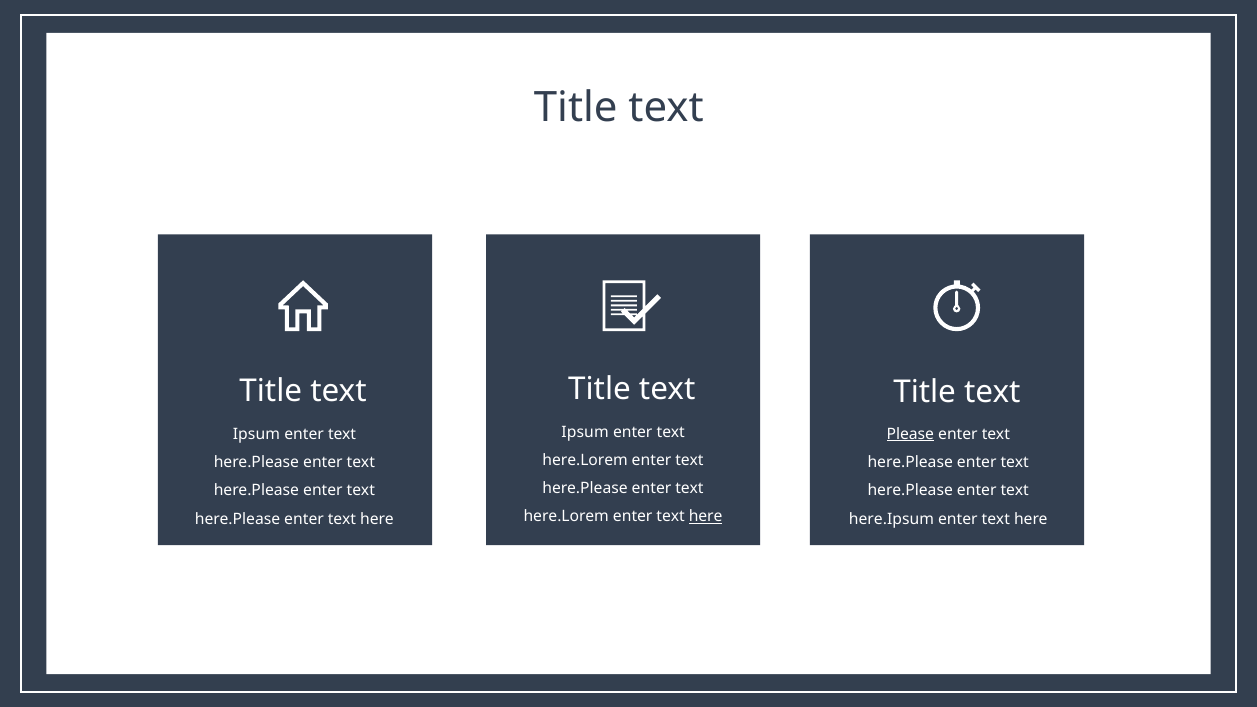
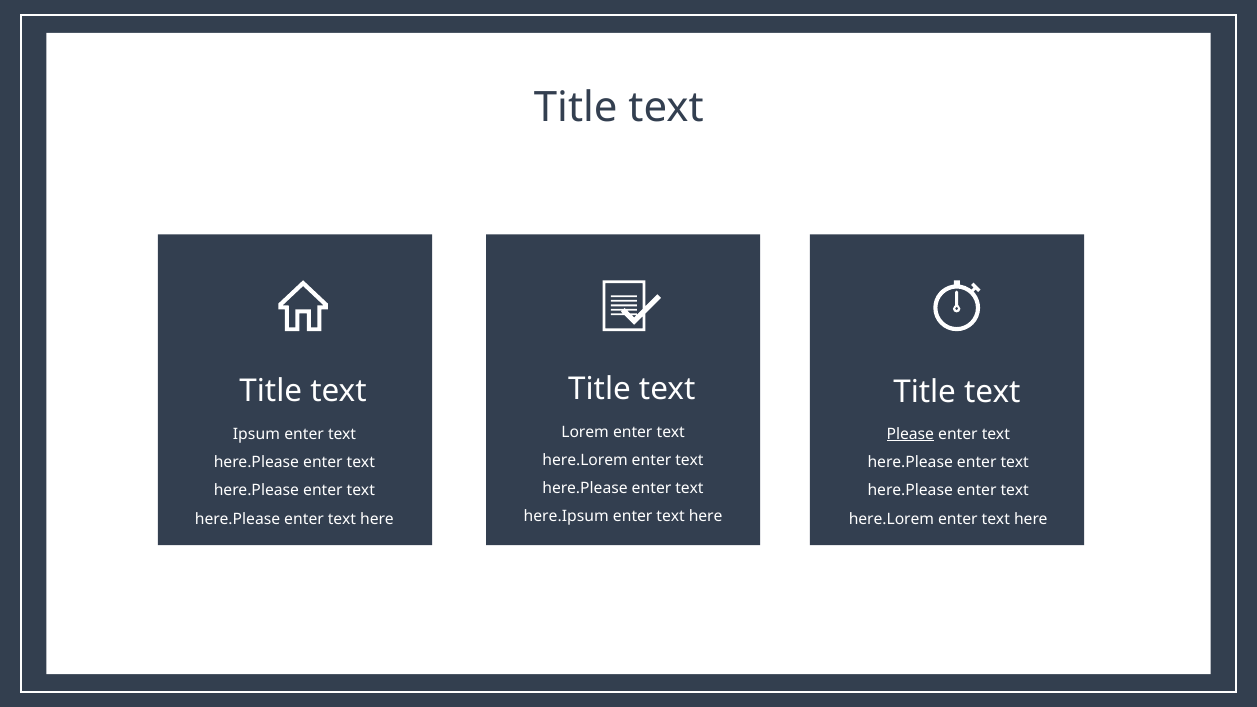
Ipsum: Ipsum -> Lorem (585, 432)
here.Lorem: here.Lorem -> here.Ipsum (566, 517)
here underline: present -> none (706, 517)
here.Ipsum: here.Ipsum -> here.Lorem (891, 519)
